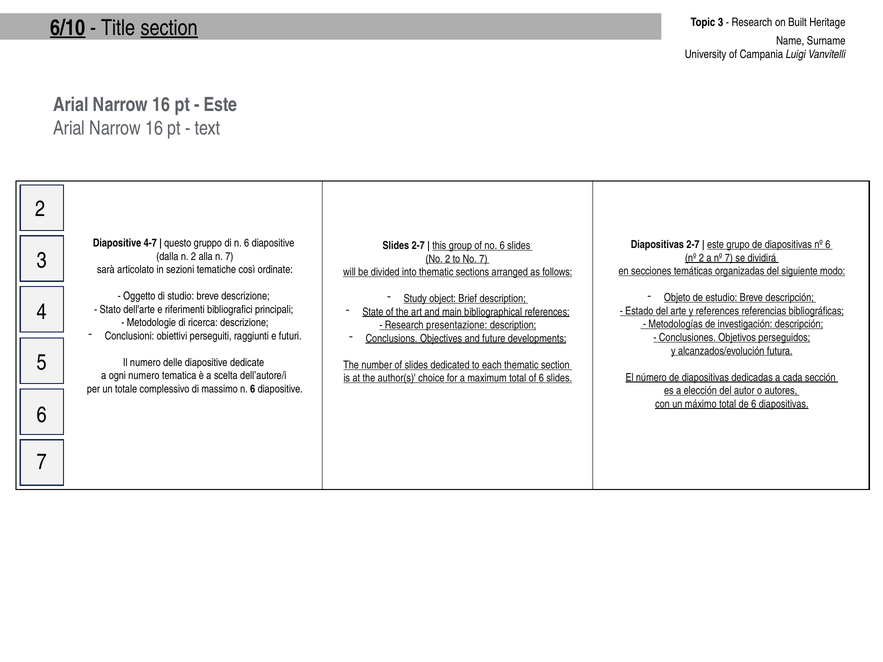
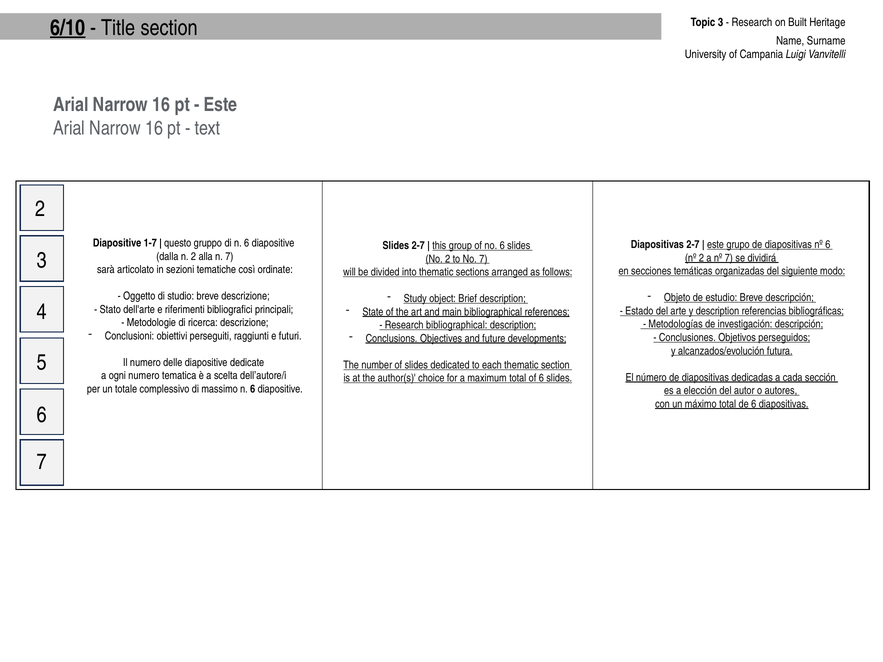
section underline: present -> none (169, 28)
4-7: 4-7 -> 1-7 (150, 243)
y references: references -> description (718, 311)
Research presentazione: presentazione -> bibliographical (457, 325)
